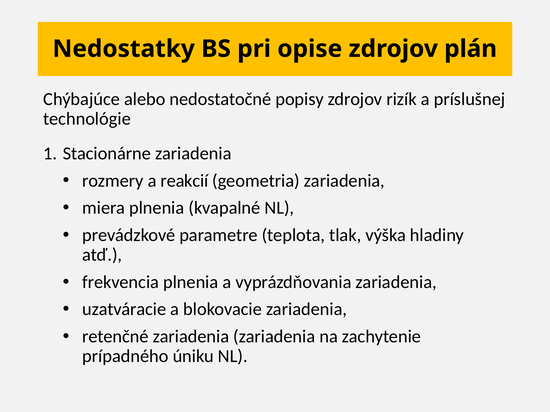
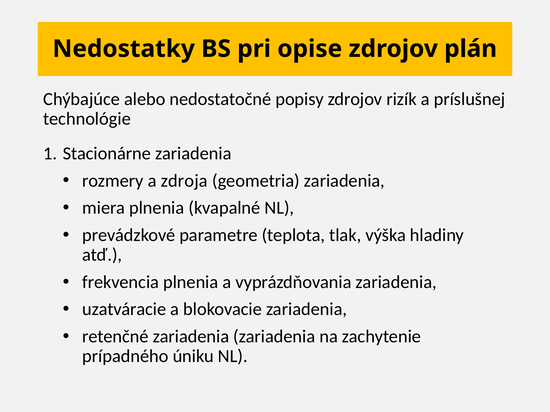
reakcií: reakcií -> zdroja (184, 181)
